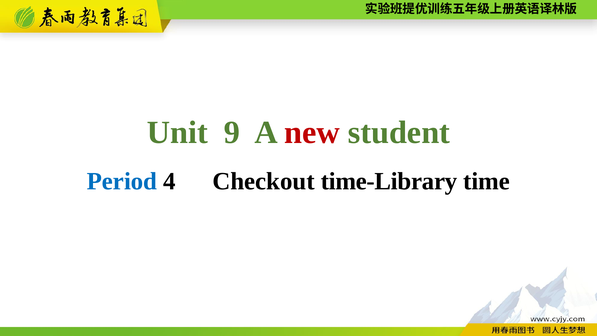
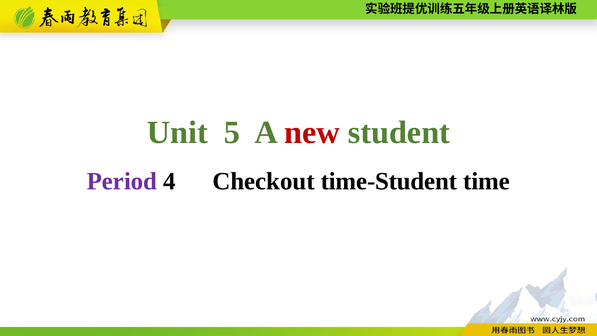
9: 9 -> 5 (232, 132)
Period colour: blue -> purple (122, 181)
time-Library: time-Library -> time-Student (389, 181)
